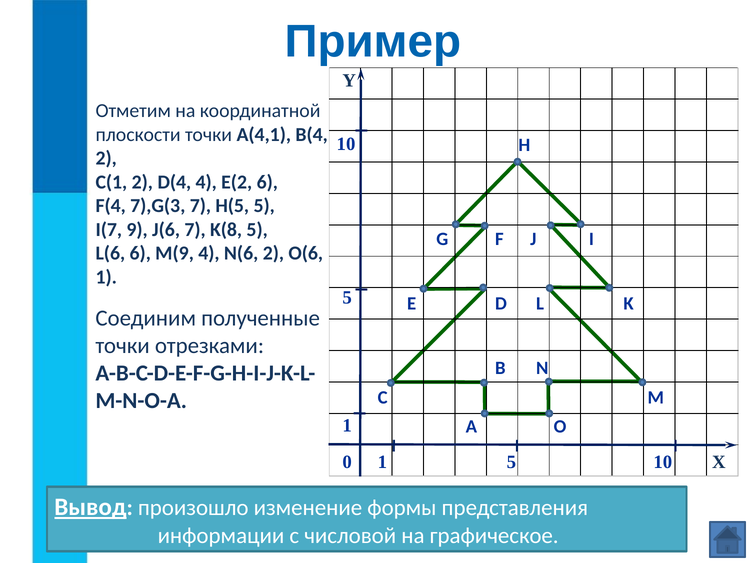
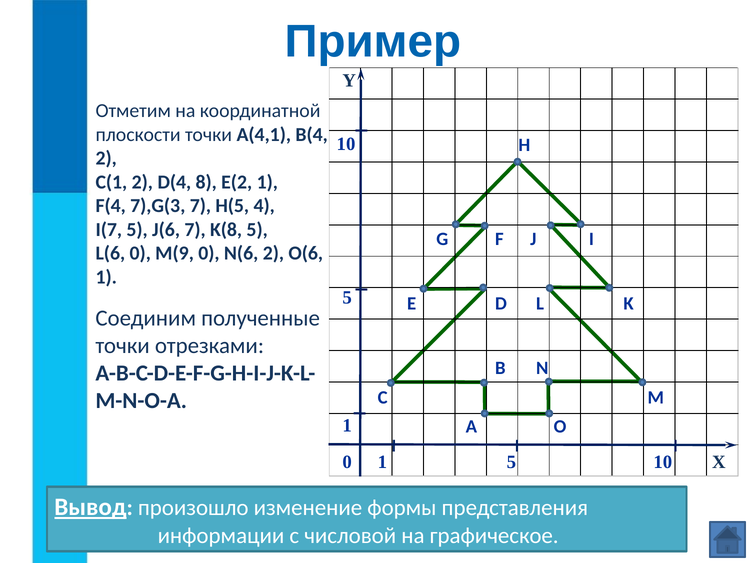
D(4 4: 4 -> 8 (206, 182)
E(2 6: 6 -> 1 (267, 182)
H(5 5: 5 -> 4 (264, 206)
I(7 9: 9 -> 5 (137, 230)
L(6 6: 6 -> 0 (140, 254)
M(9 4: 4 -> 0 (209, 254)
